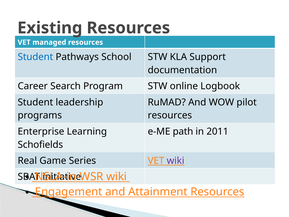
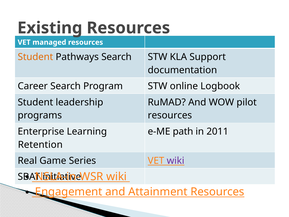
Student colour: blue -> orange (35, 57)
Pathways School: School -> Search (116, 57)
Schofields: Schofields -> Retention (40, 144)
